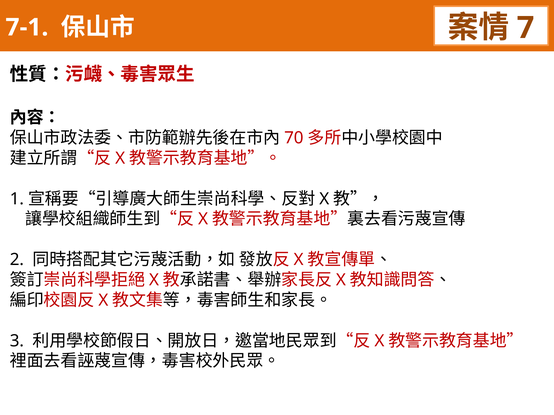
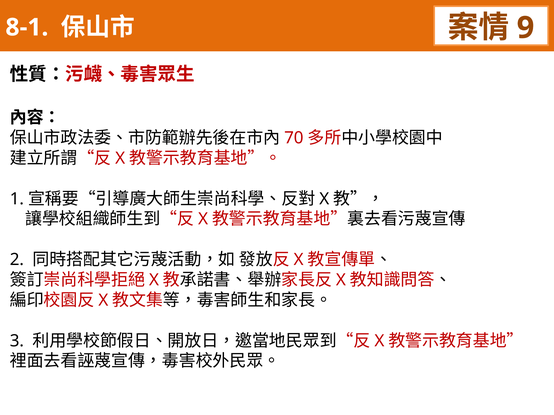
7-1: 7-1 -> 8-1 (27, 27)
7: 7 -> 9 (526, 28)
